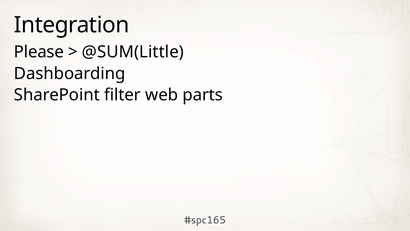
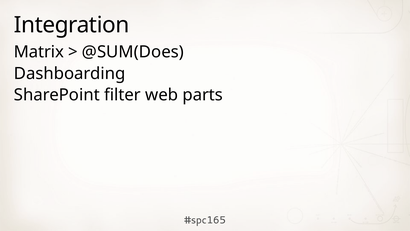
Please: Please -> Matrix (39, 52)
@SUM(Little: @SUM(Little -> @SUM(Does (133, 52)
